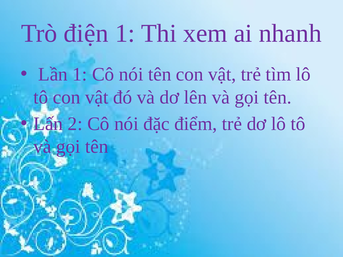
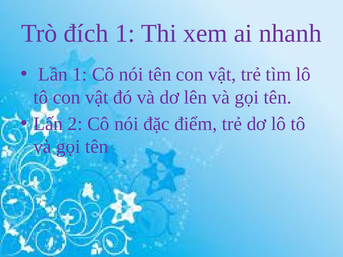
điện: điện -> đích (86, 34)
